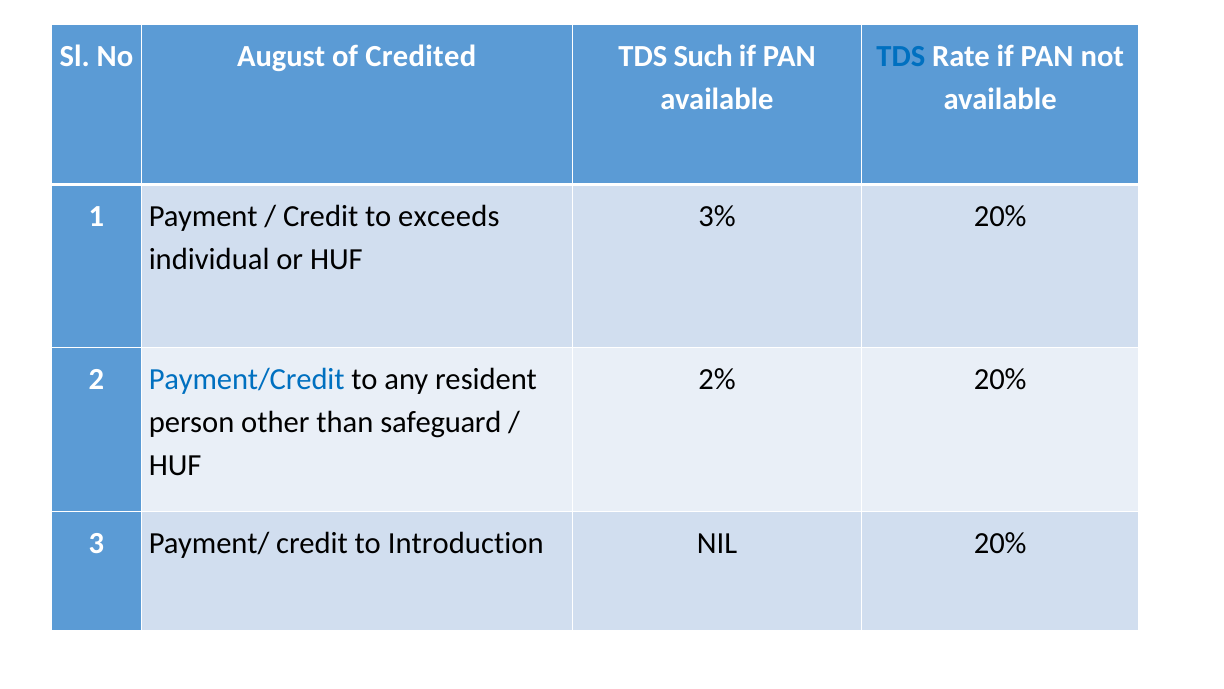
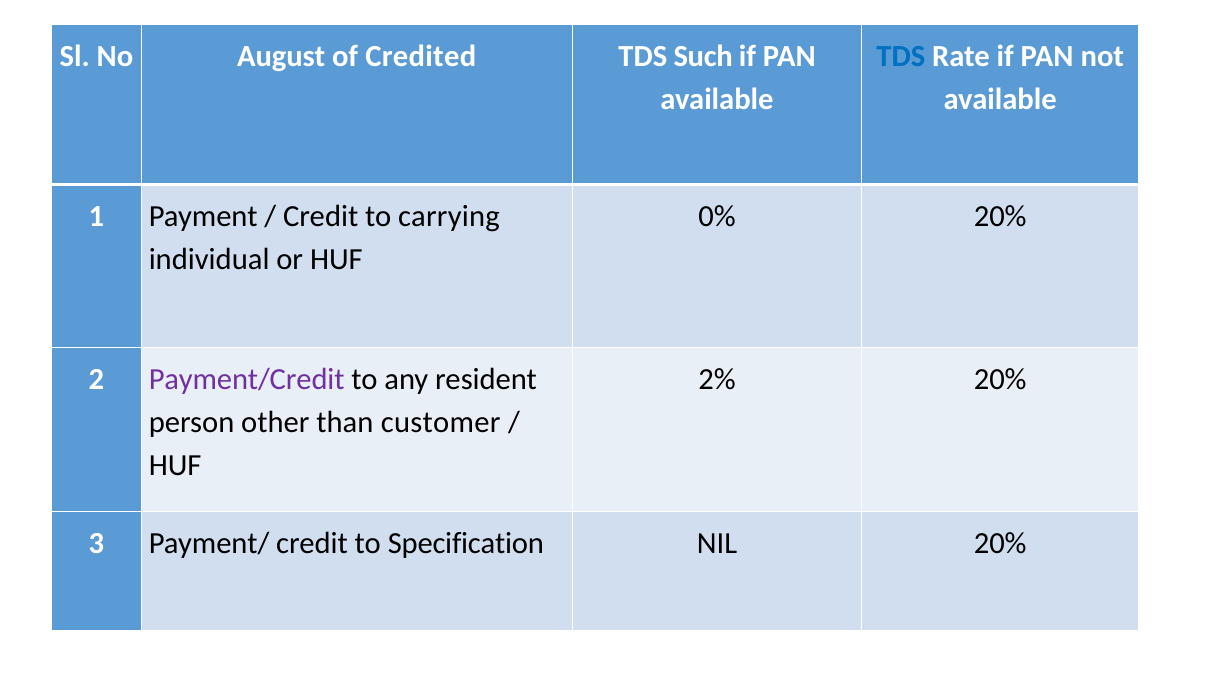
exceeds: exceeds -> carrying (449, 217)
3%: 3% -> 0% (717, 217)
Payment/Credit colour: blue -> purple (247, 379)
safeguard: safeguard -> customer (441, 422)
Introduction: Introduction -> Specification (466, 543)
